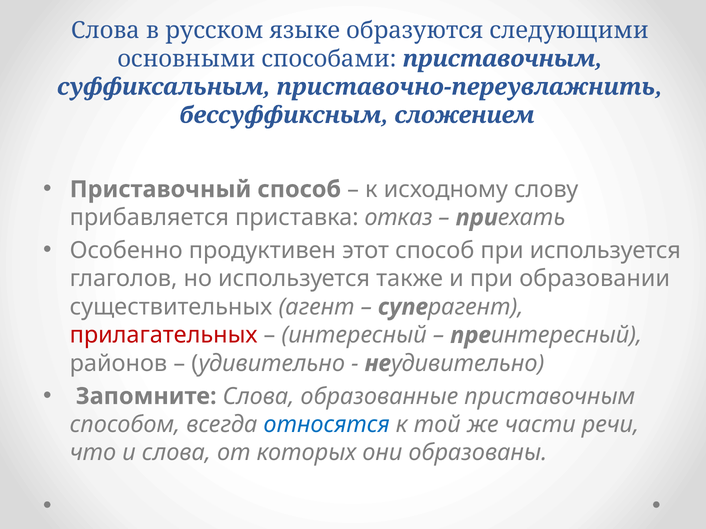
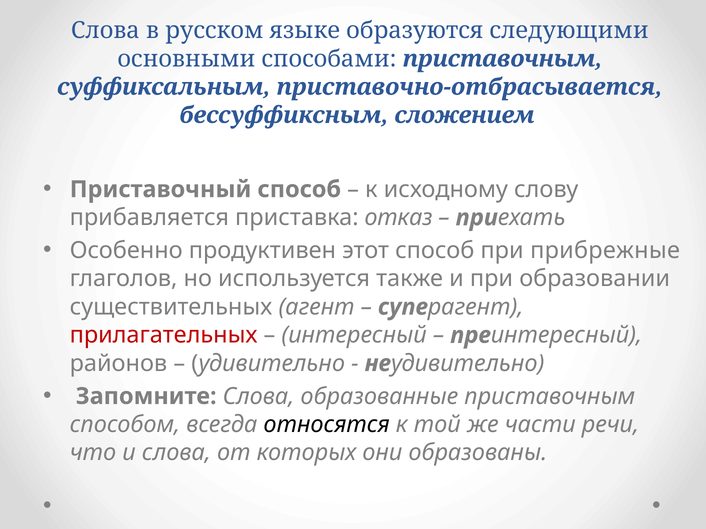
приставочно-переувлажнить: приставочно-переувлажнить -> приставочно-отбрасывается (470, 87)
при используется: используется -> прибрежные (605, 251)
относятся colour: blue -> black (327, 425)
